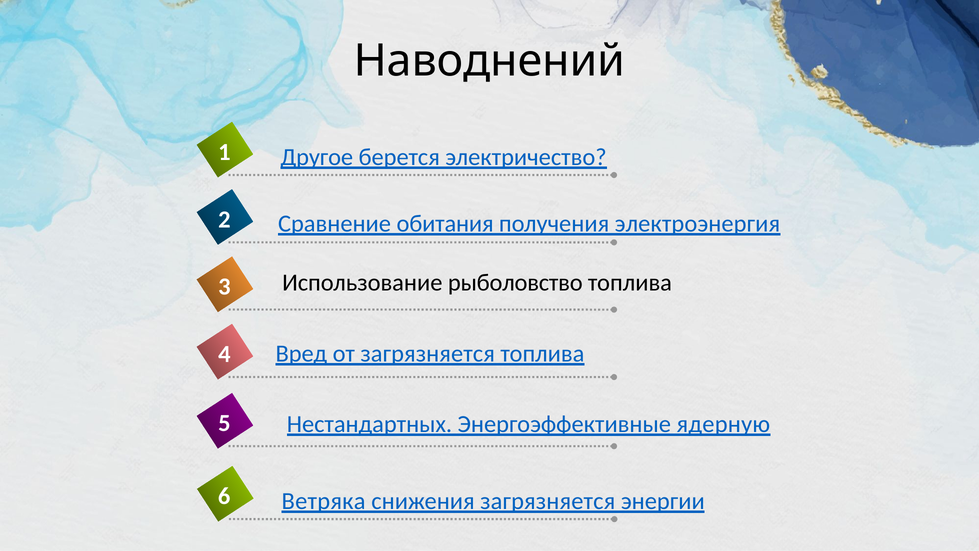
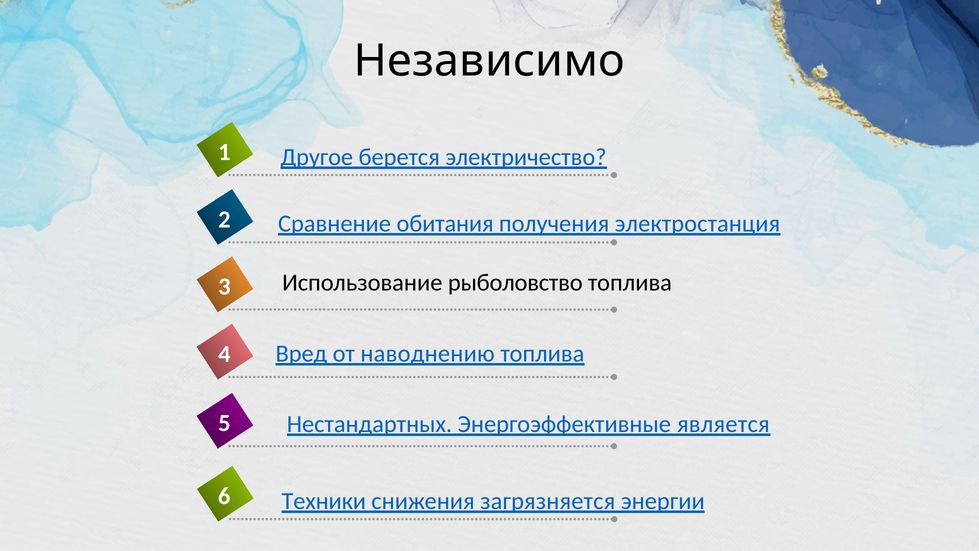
Наводнений: Наводнений -> Независимо (489, 61)
электроэнергия: электроэнергия -> электростанция (697, 224)
от загрязняется: загрязняется -> наводнению (428, 353)
ядерную: ядерную -> является (723, 424)
Ветряка: Ветряка -> Техники (324, 501)
